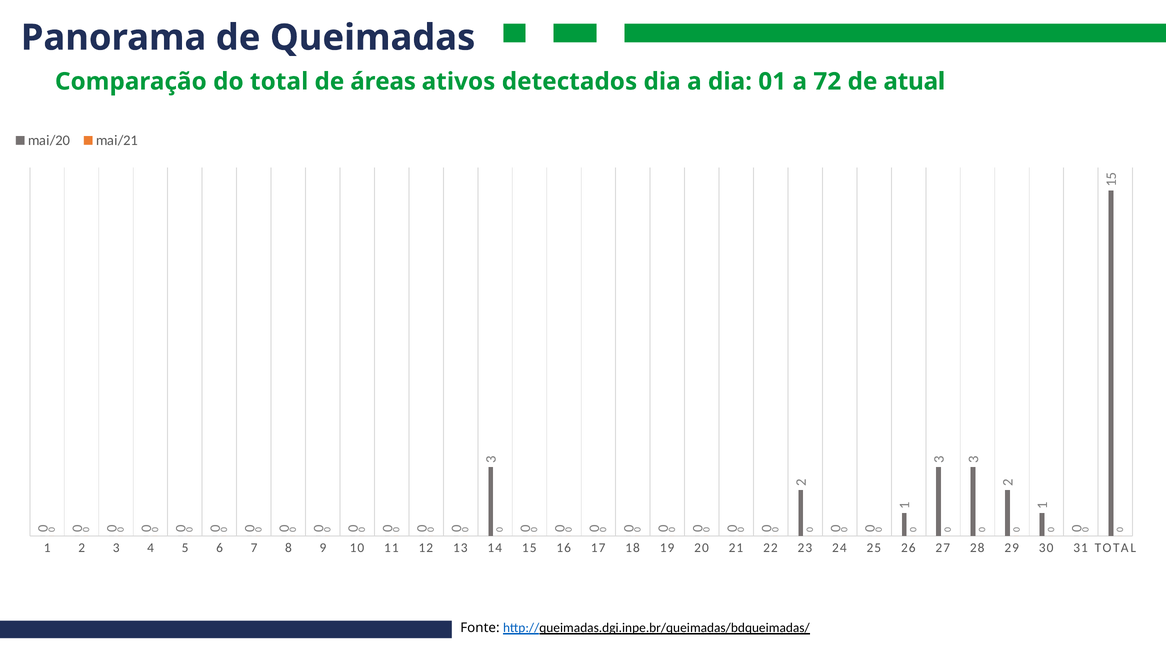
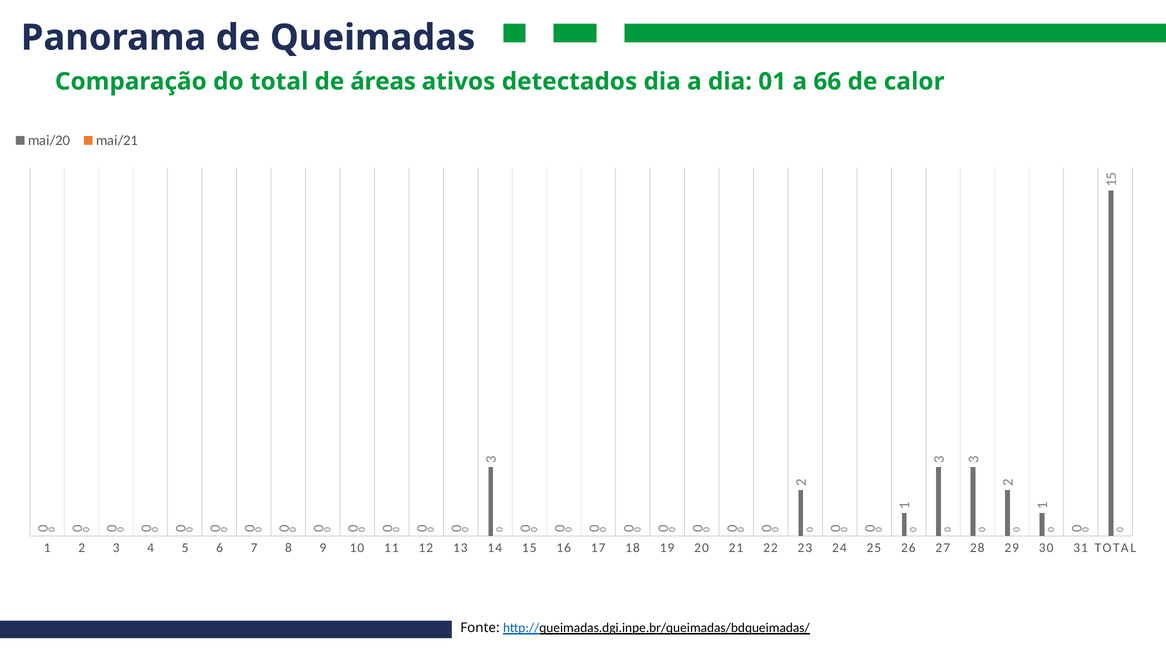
72: 72 -> 66 (827, 82)
atual: atual -> calor (914, 82)
